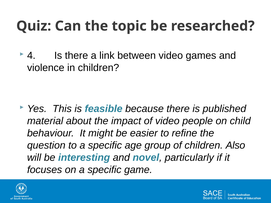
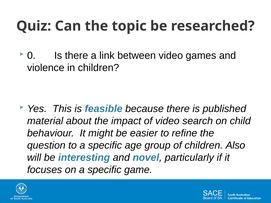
4: 4 -> 0 (31, 56)
people: people -> search (198, 121)
